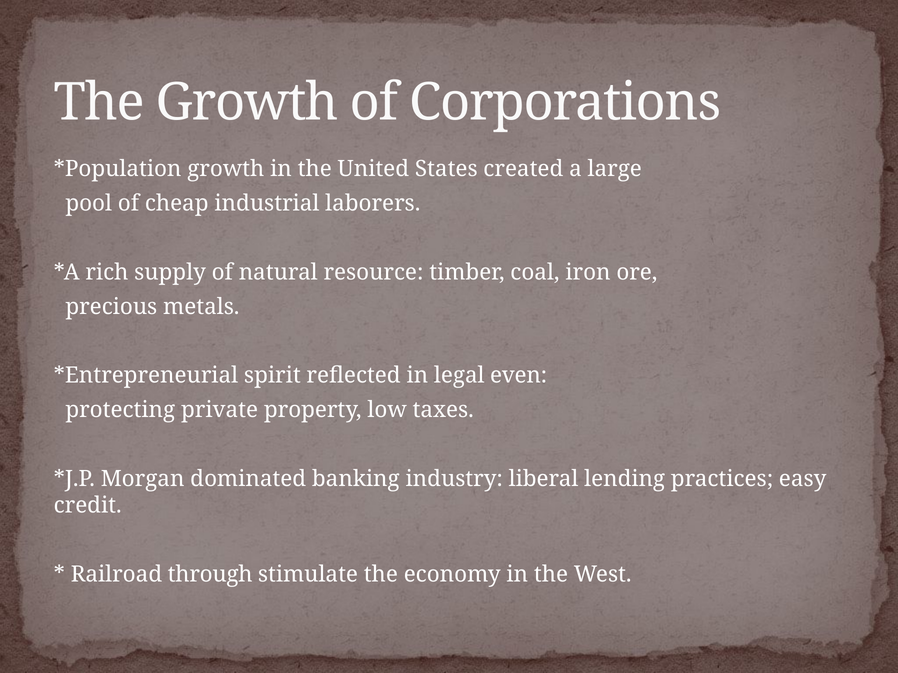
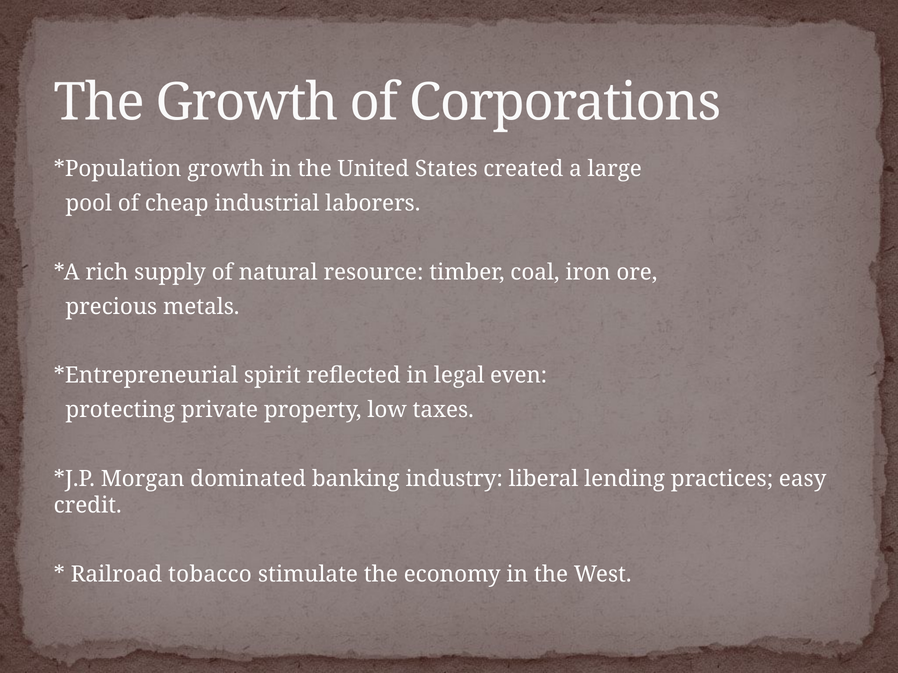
through: through -> tobacco (210, 575)
